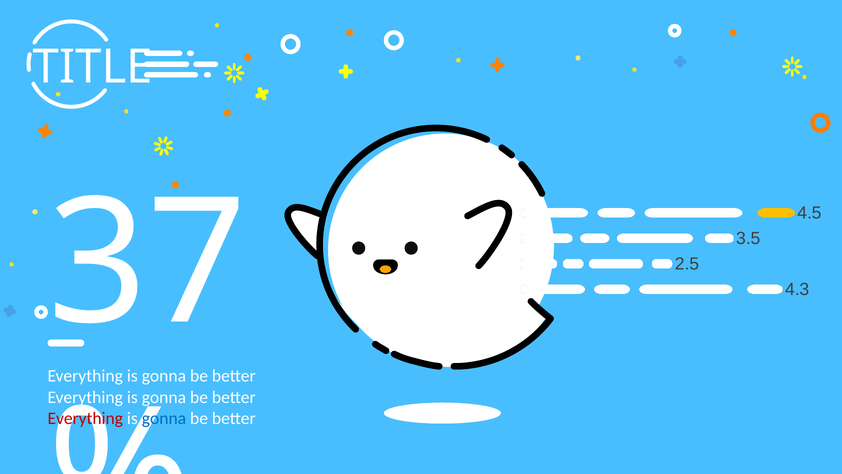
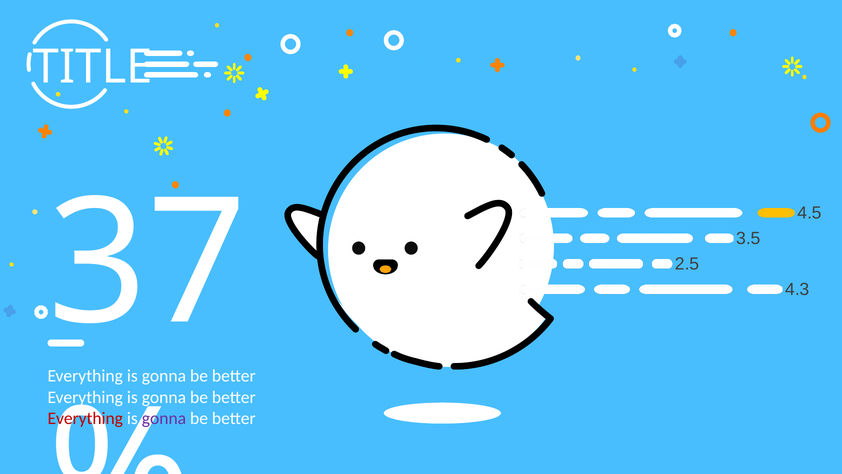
gonna colour: blue -> purple (164, 418)
